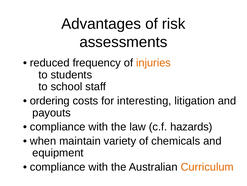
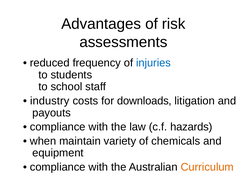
injuries colour: orange -> blue (153, 63)
ordering: ordering -> industry (50, 100)
interesting: interesting -> downloads (144, 100)
